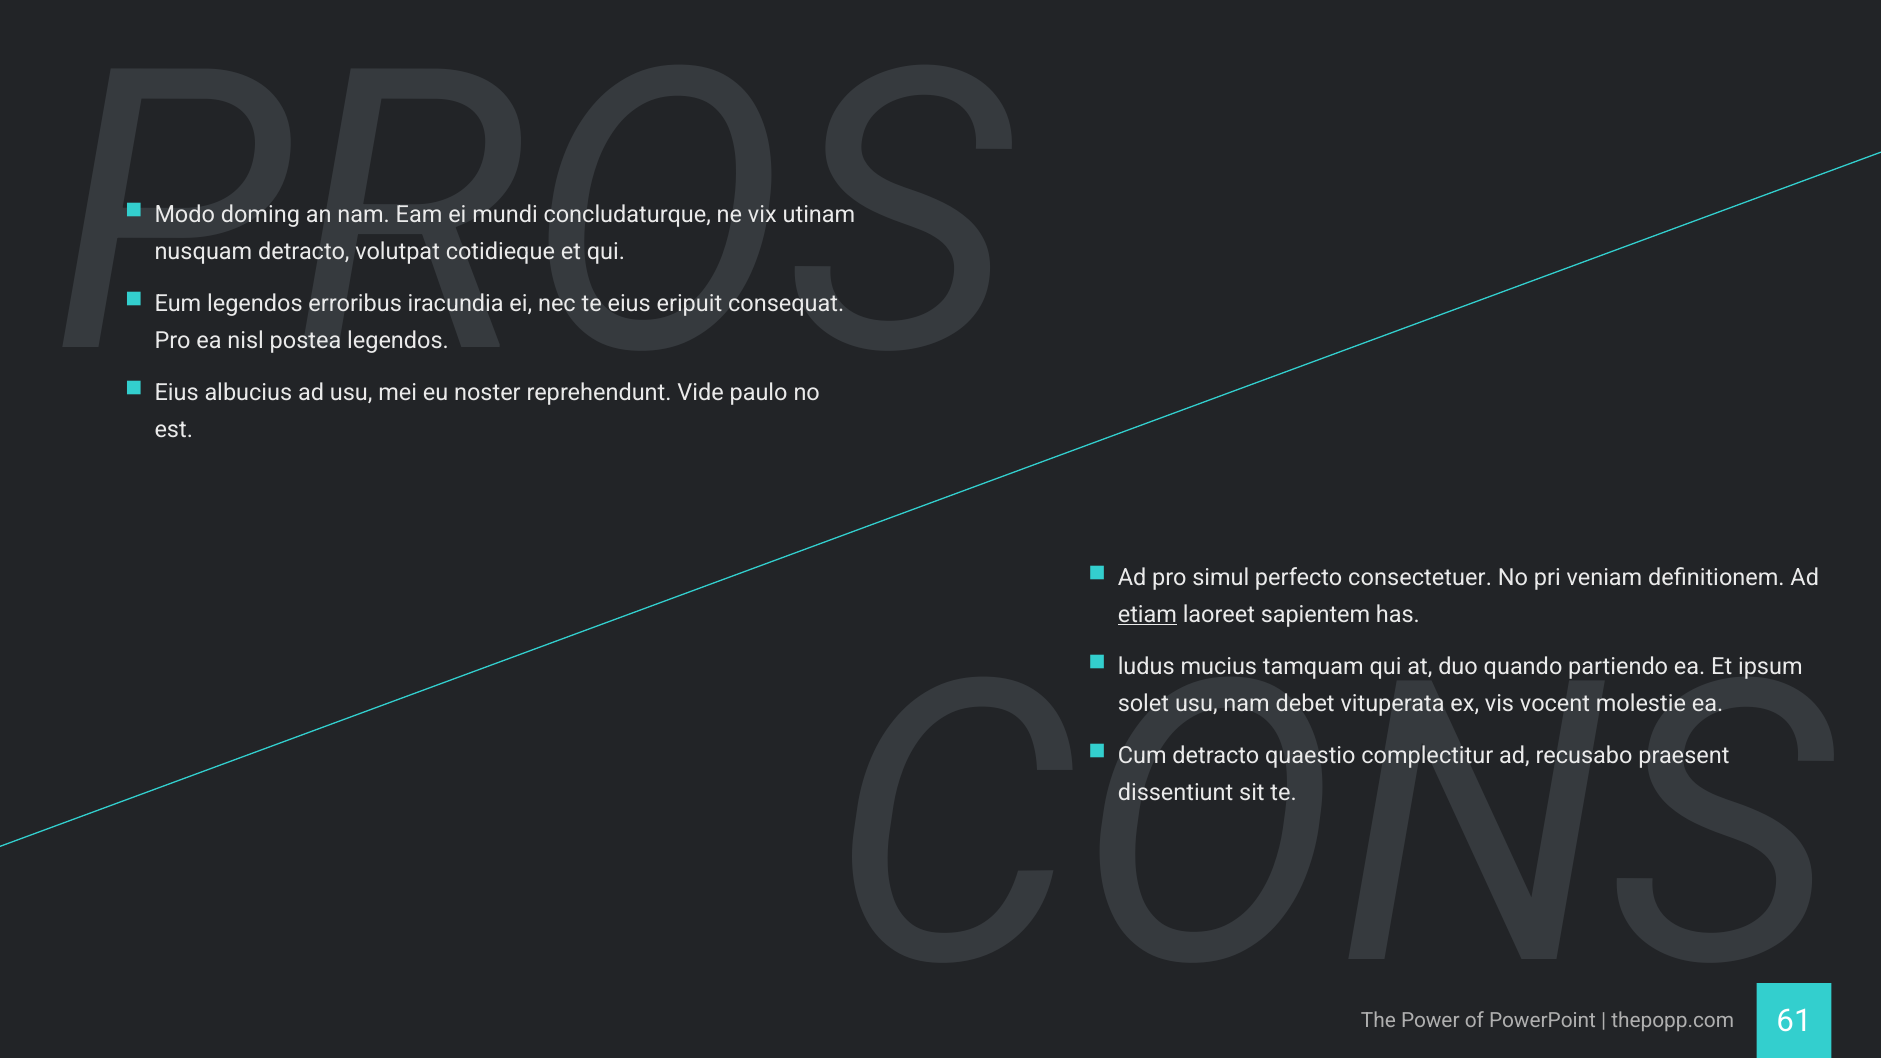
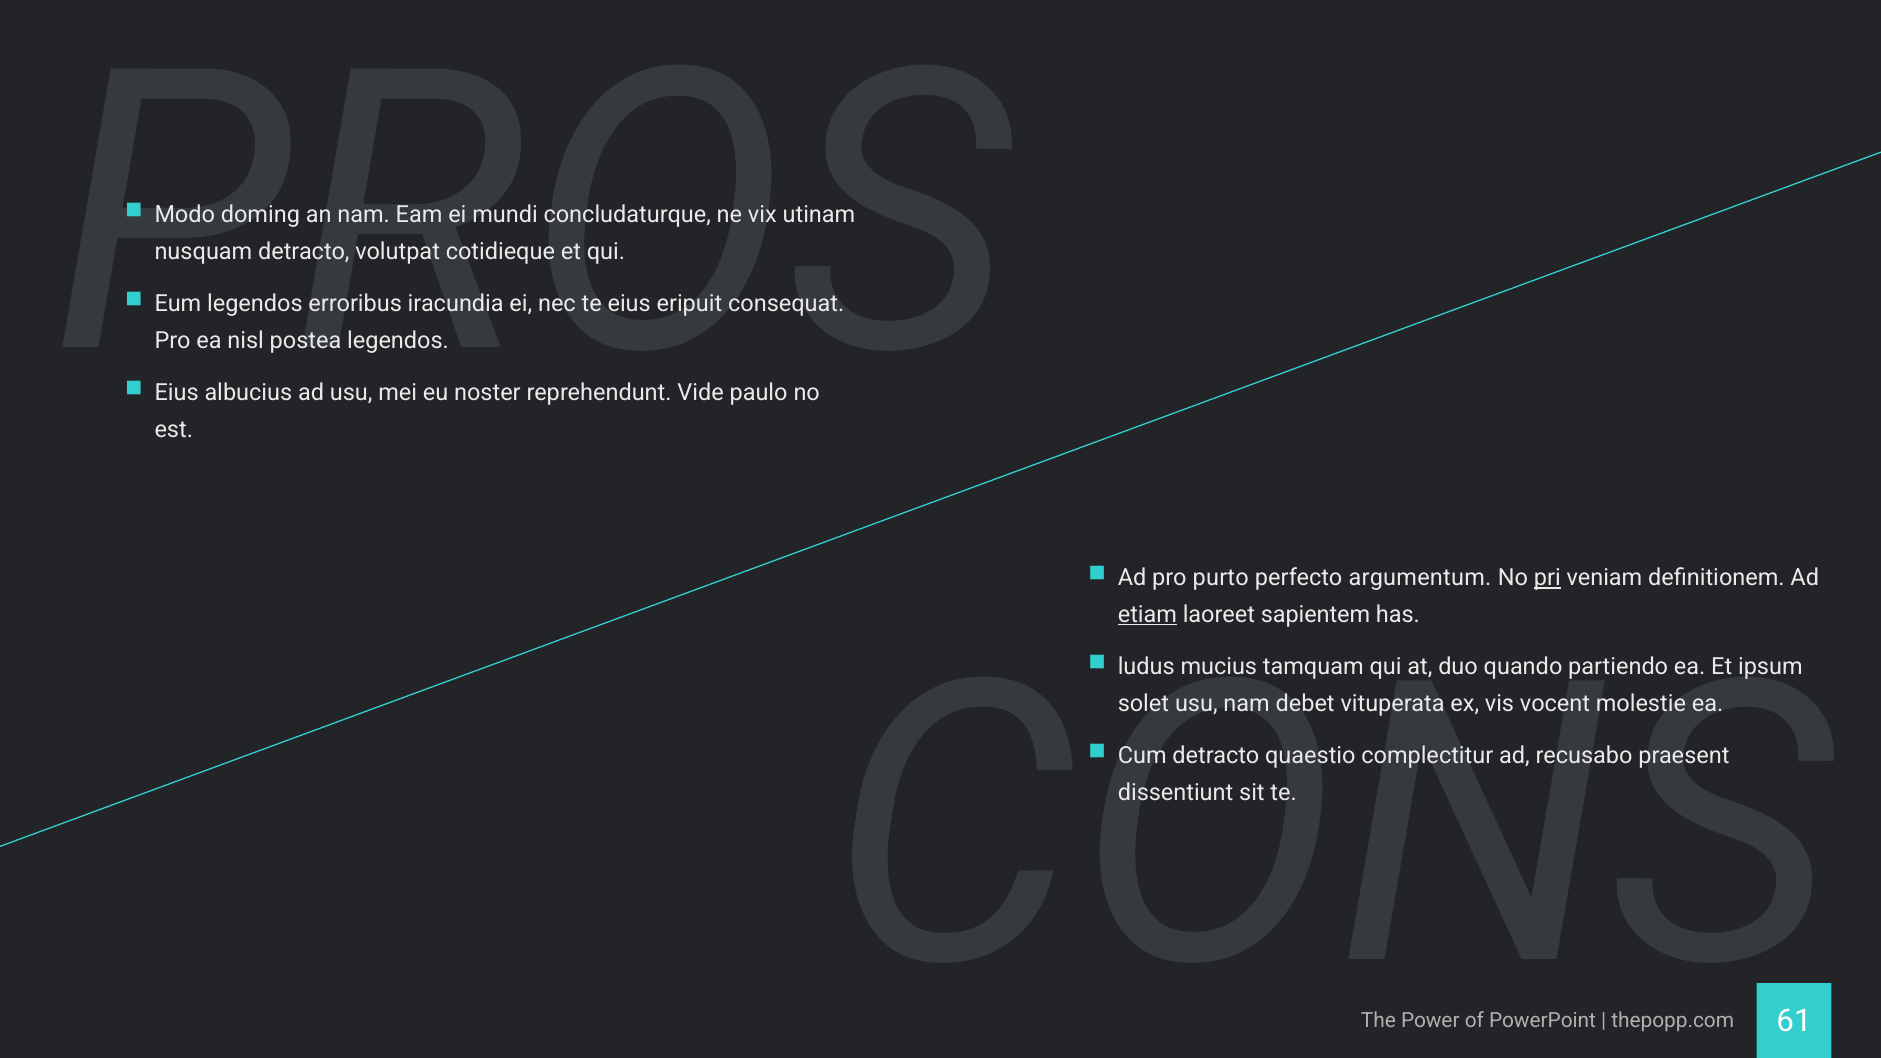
simul: simul -> purto (1221, 578)
consectetuer: consectetuer -> argumentum (1420, 578)
pri underline: none -> present (1547, 578)
